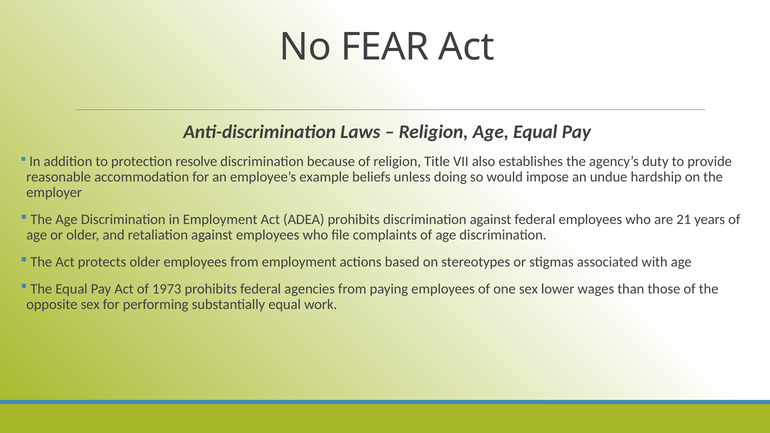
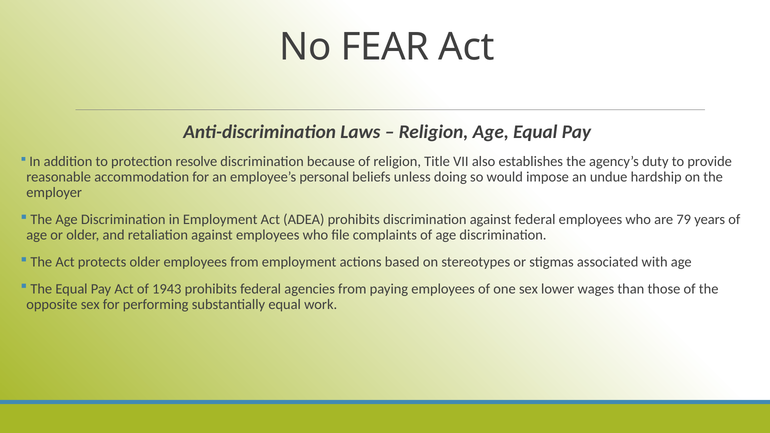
example: example -> personal (324, 177)
21: 21 -> 79 (684, 220)
1973: 1973 -> 1943 (167, 289)
